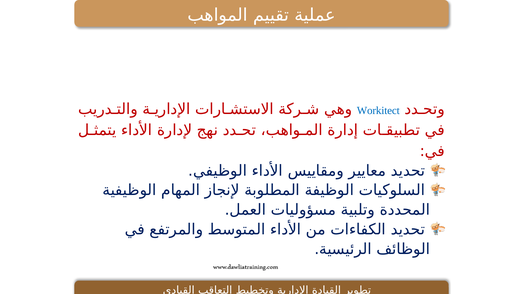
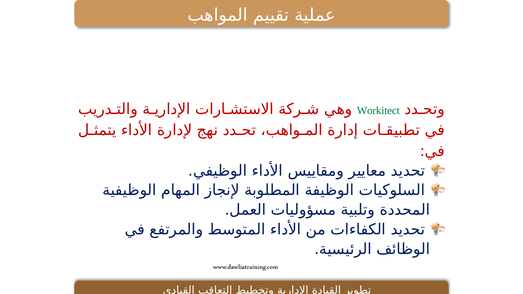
Workitect colour: blue -> green (378, 110)
